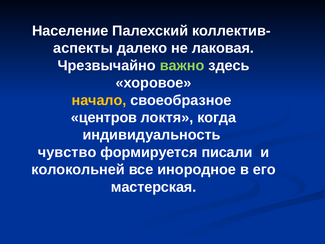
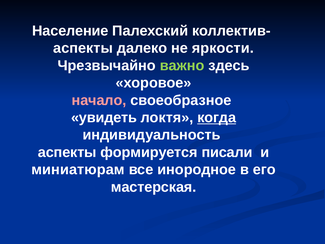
лаковая: лаковая -> яркости (223, 48)
начало colour: yellow -> pink (99, 100)
центров: центров -> увидеть (104, 117)
когда underline: none -> present (217, 117)
чувство: чувство -> аспекты (67, 152)
колокольней: колокольней -> миниатюрам (78, 169)
